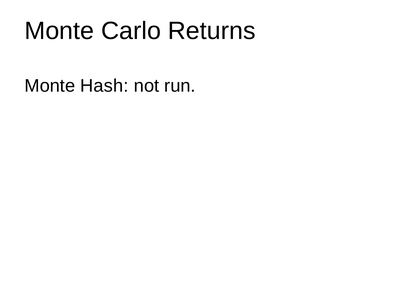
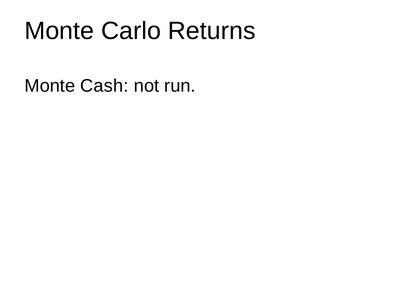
Hash: Hash -> Cash (104, 86)
